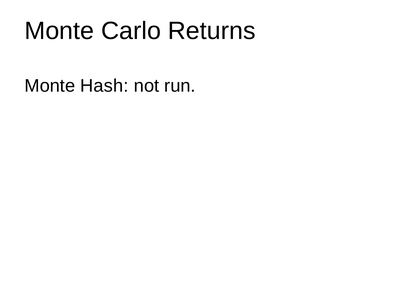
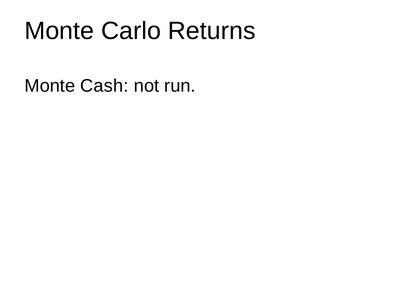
Hash: Hash -> Cash (104, 86)
